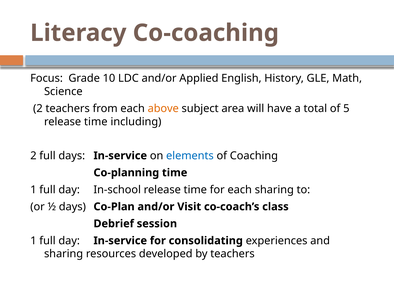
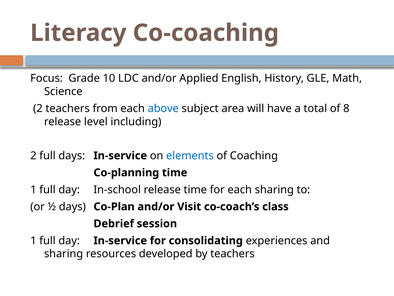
above colour: orange -> blue (163, 108)
5: 5 -> 8 (346, 108)
time: time -> level (96, 121)
